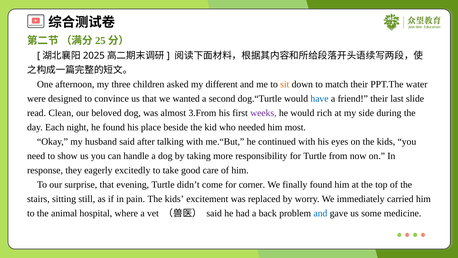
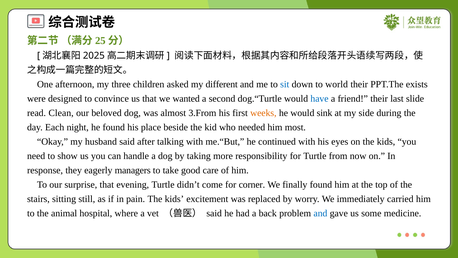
sit colour: orange -> blue (285, 84)
match: match -> world (337, 84)
water: water -> exists (417, 84)
weeks colour: purple -> orange (263, 113)
rich: rich -> sink (325, 113)
excitedly: excitedly -> managers (133, 170)
